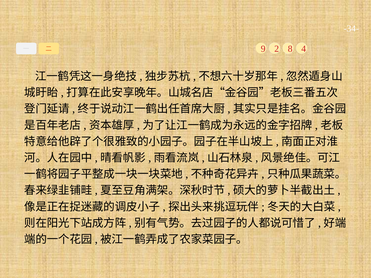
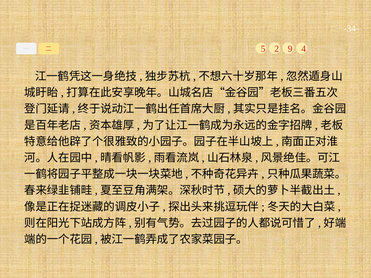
9: 9 -> 5 (263, 49)
8: 8 -> 9 (290, 49)
